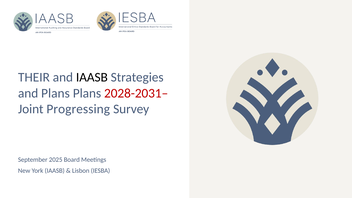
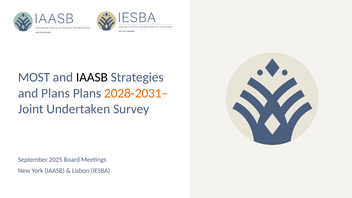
THEIR: THEIR -> MOST (34, 77)
2028-2031– colour: red -> orange (136, 93)
Progressing: Progressing -> Undertaken (78, 109)
